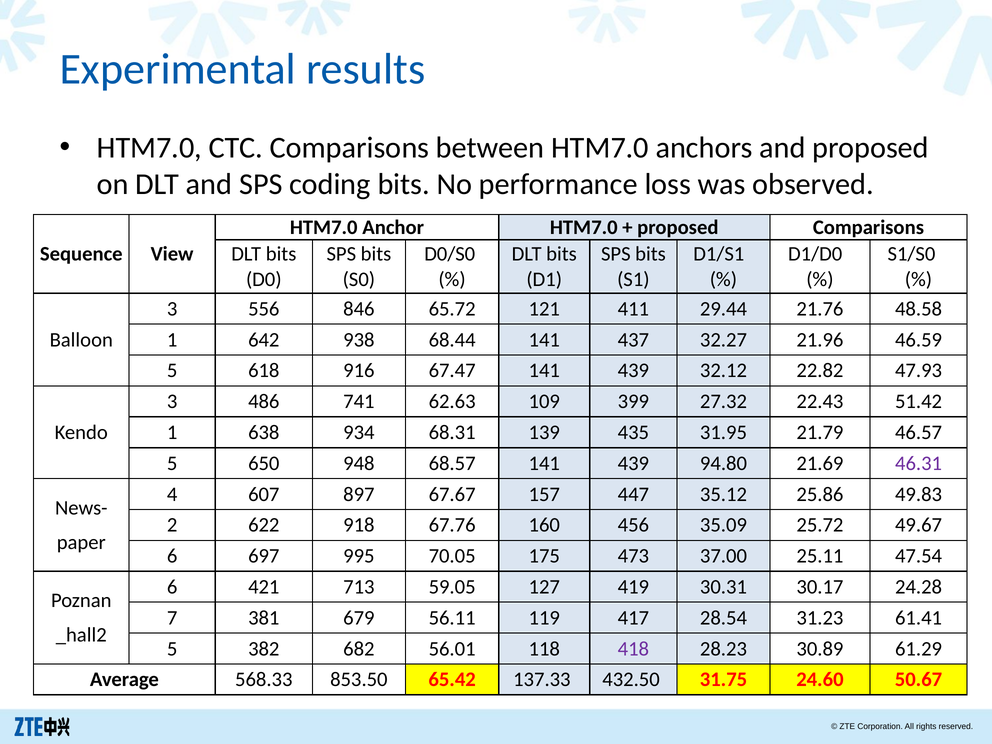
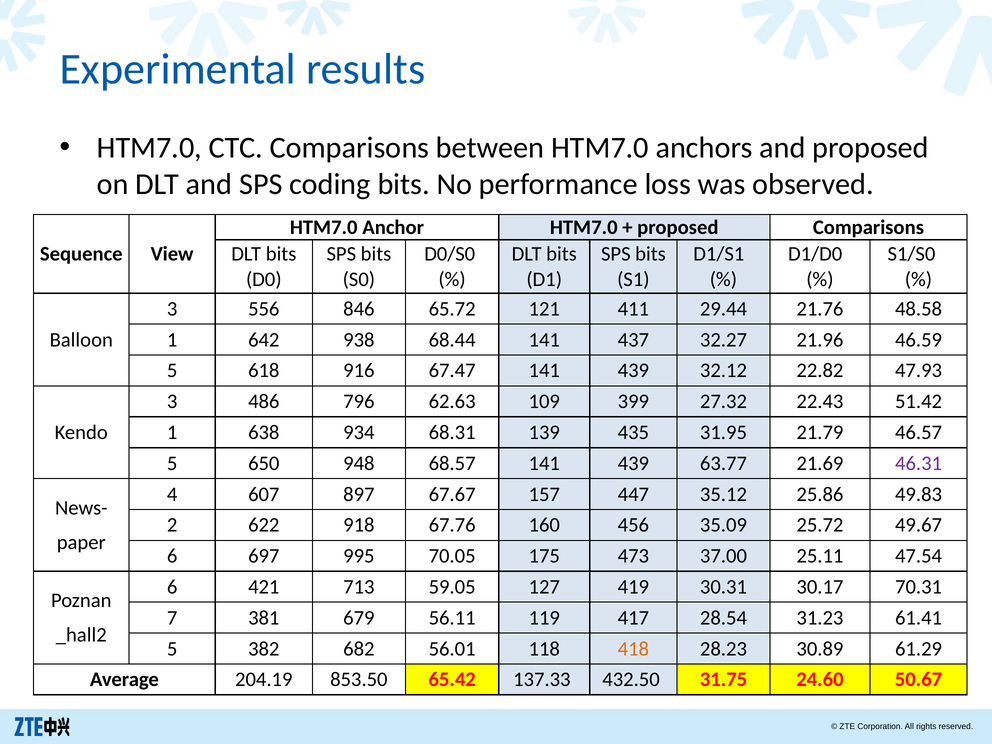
741: 741 -> 796 (359, 402)
94.80: 94.80 -> 63.77 (723, 463)
24.28: 24.28 -> 70.31 (919, 587)
418 colour: purple -> orange (633, 649)
568.33: 568.33 -> 204.19 (264, 680)
